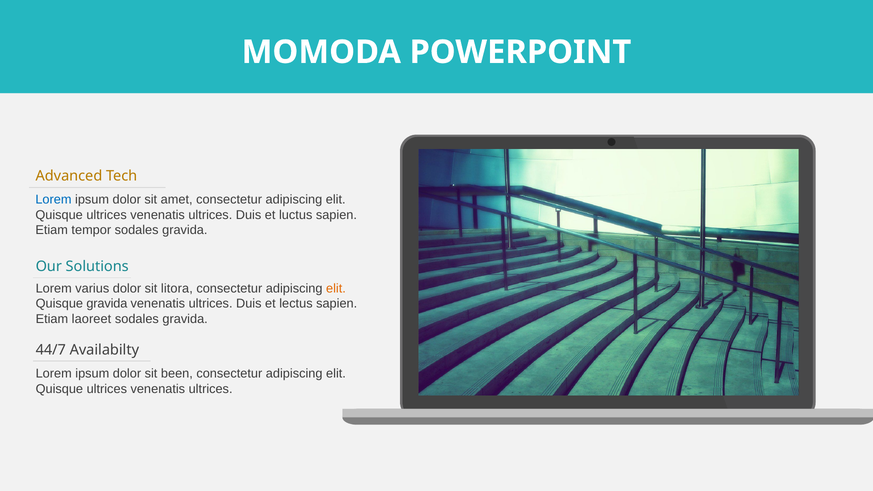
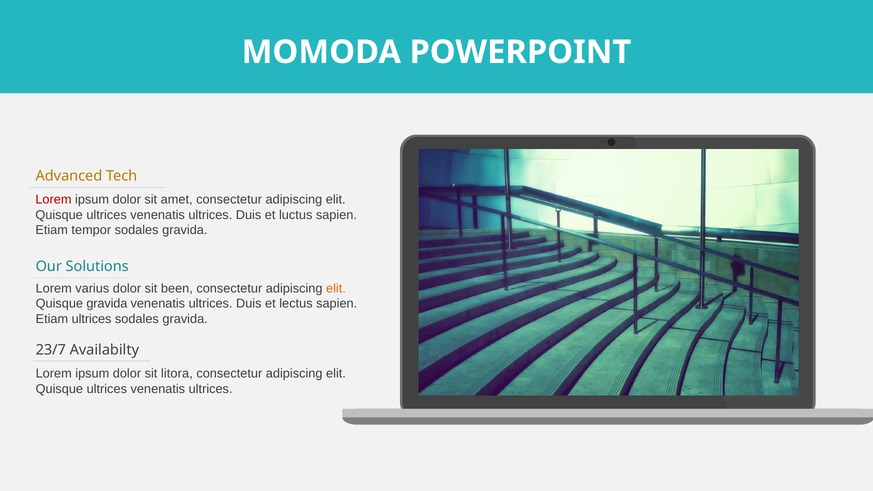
Lorem colour: blue -> red (53, 200)
litora: litora -> been (177, 289)
Etiam laoreet: laoreet -> ultrices (92, 319)
44/7: 44/7 -> 23/7 (51, 350)
been: been -> litora (177, 374)
